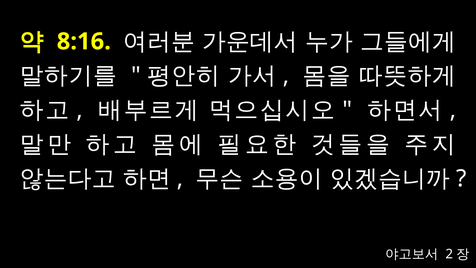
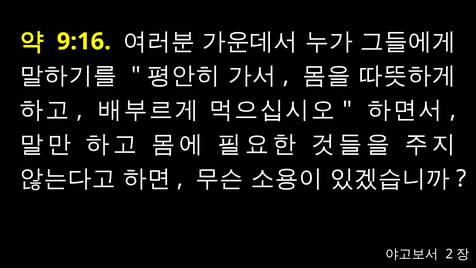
8:16: 8:16 -> 9:16 (84, 41)
